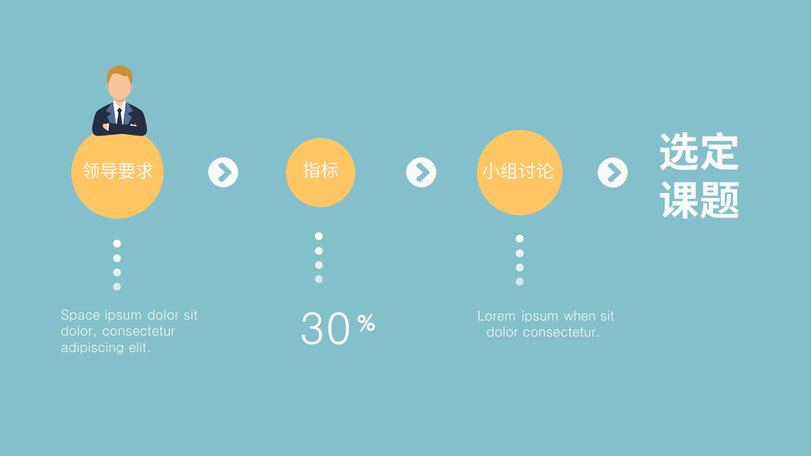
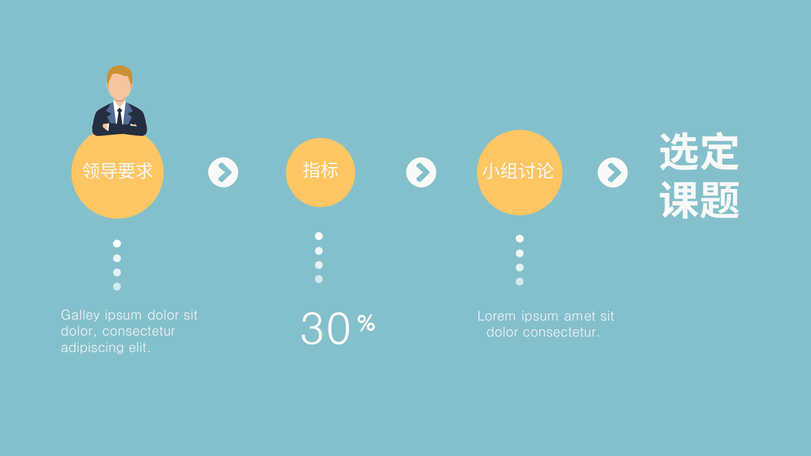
Space: Space -> Galley (80, 315)
when: when -> amet (580, 316)
